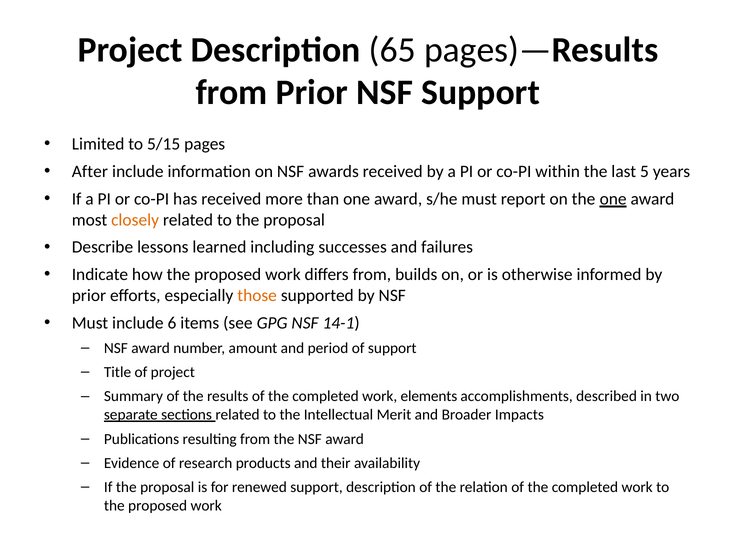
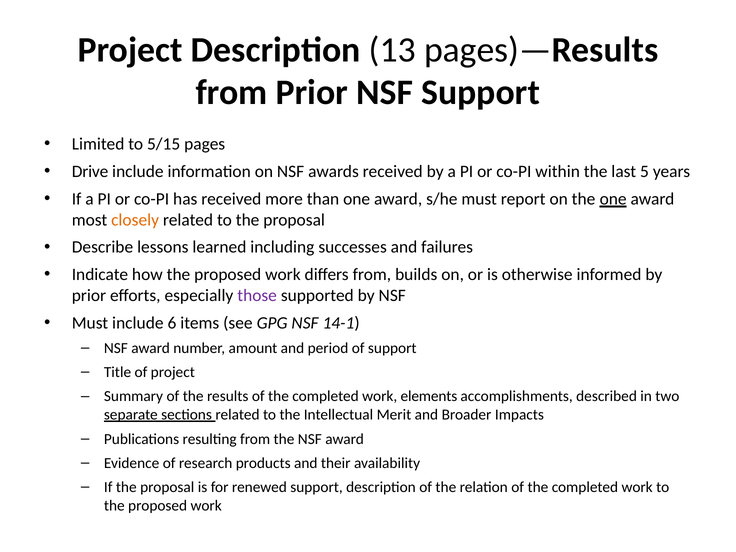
65: 65 -> 13 (392, 50)
After: After -> Drive (90, 172)
those colour: orange -> purple (257, 296)
